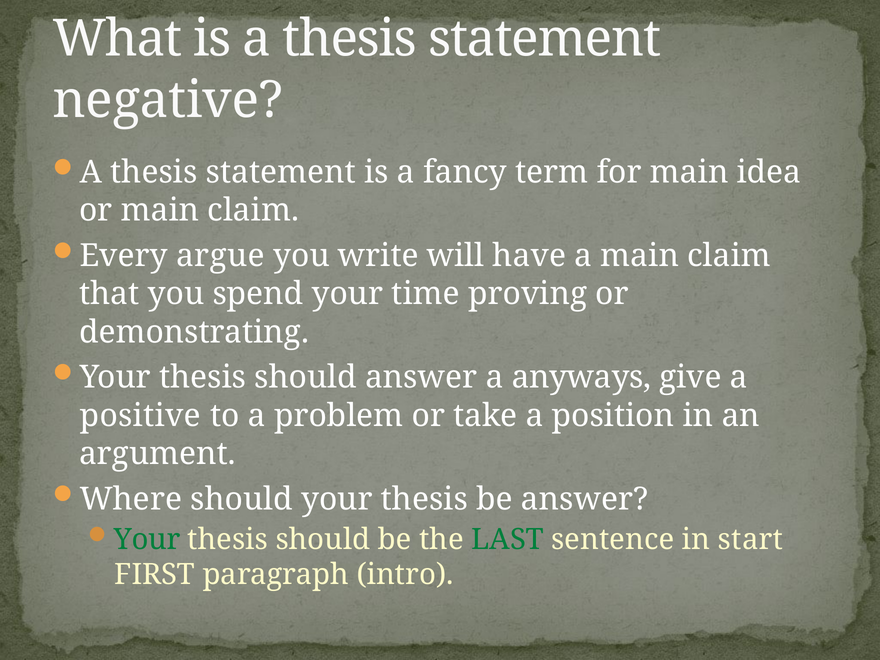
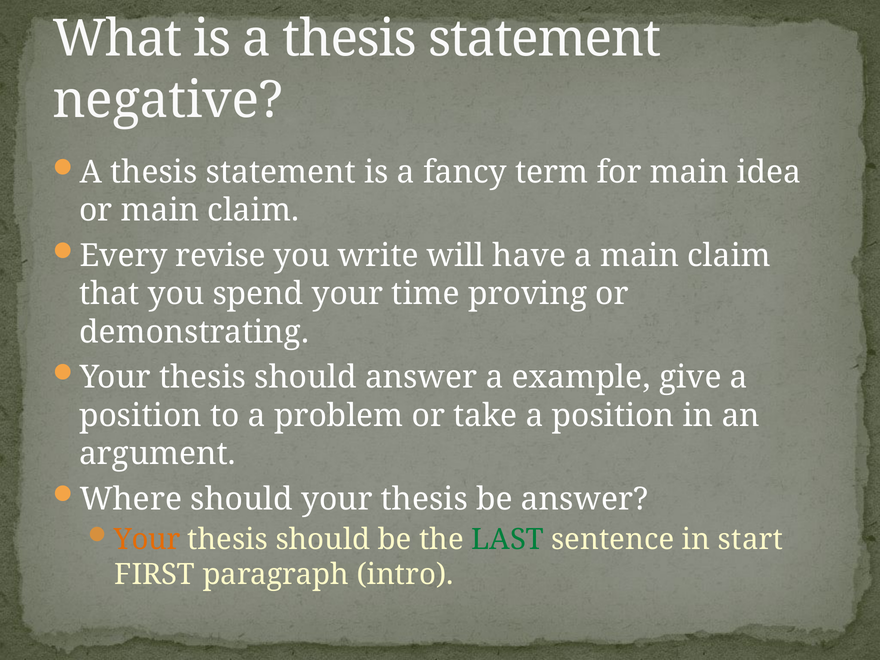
argue: argue -> revise (221, 256)
anyways: anyways -> example (581, 378)
positive: positive -> position (140, 416)
Your colour: green -> orange (147, 539)
